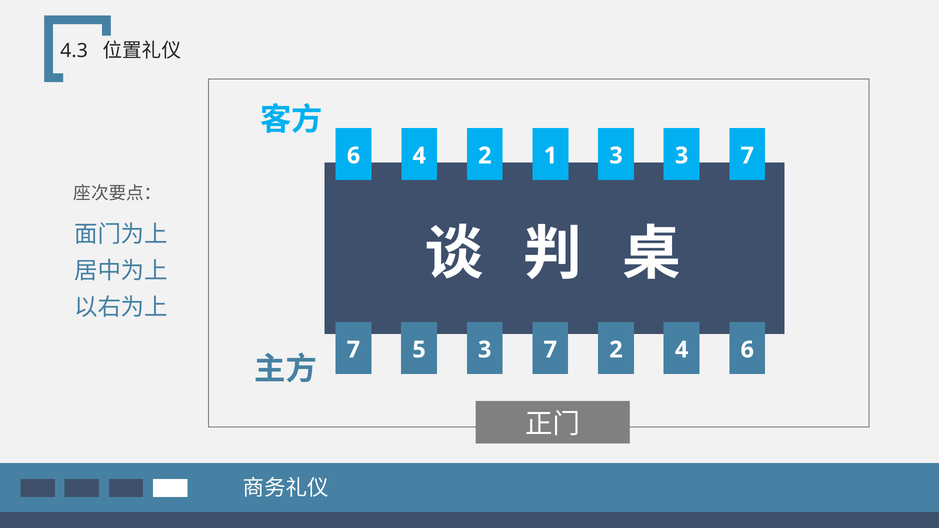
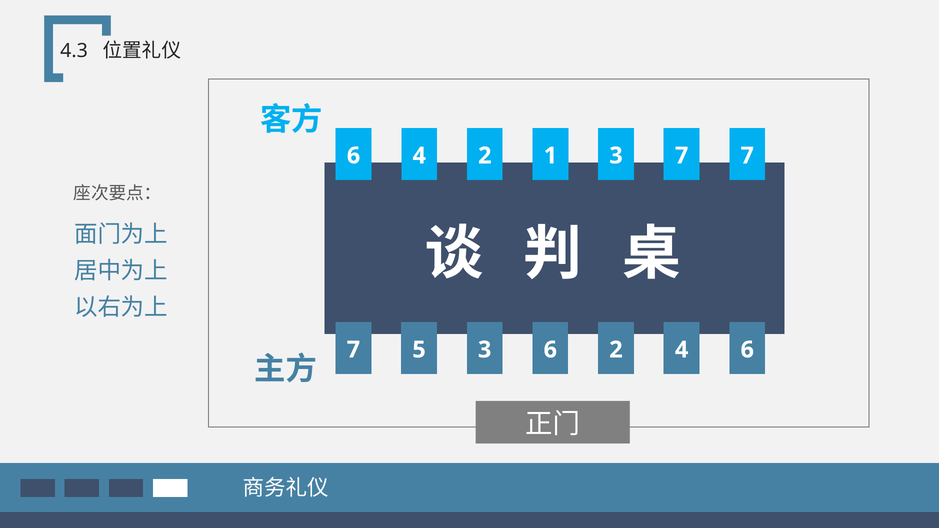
3 3: 3 -> 7 (682, 156)
5 7: 7 -> 6 (550, 350)
